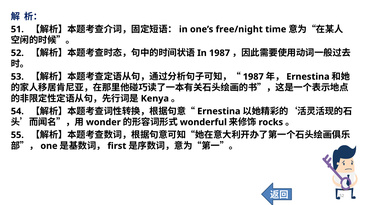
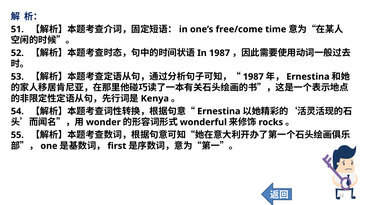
free/night: free/night -> free/come (239, 29)
